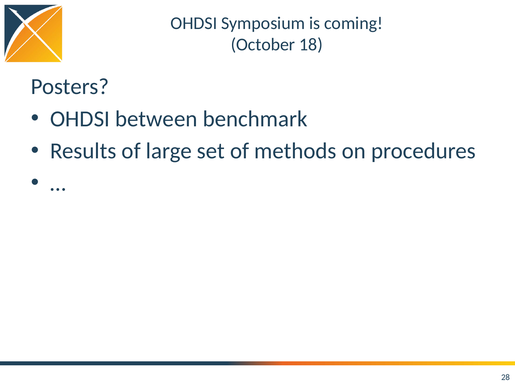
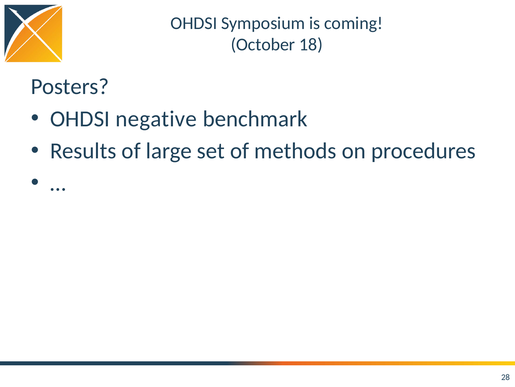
between: between -> negative (156, 119)
